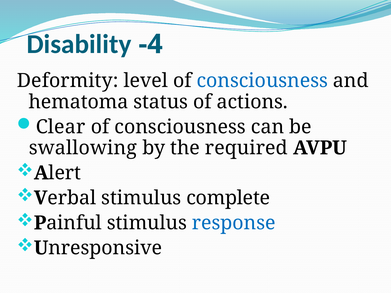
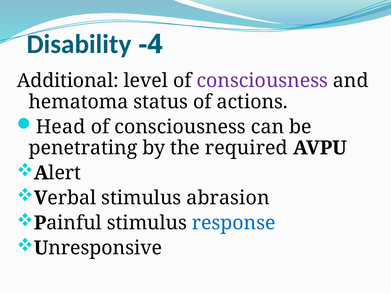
Deformity: Deformity -> Additional (68, 81)
consciousness colour: blue -> purple (262, 81)
Clear: Clear -> Head (61, 127)
swallowing: swallowing -> penetrating (83, 148)
complete: complete -> abrasion (228, 198)
